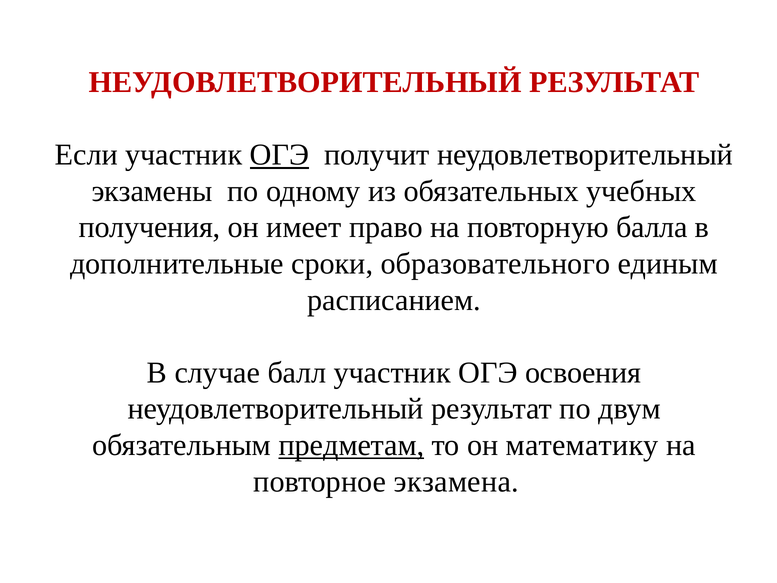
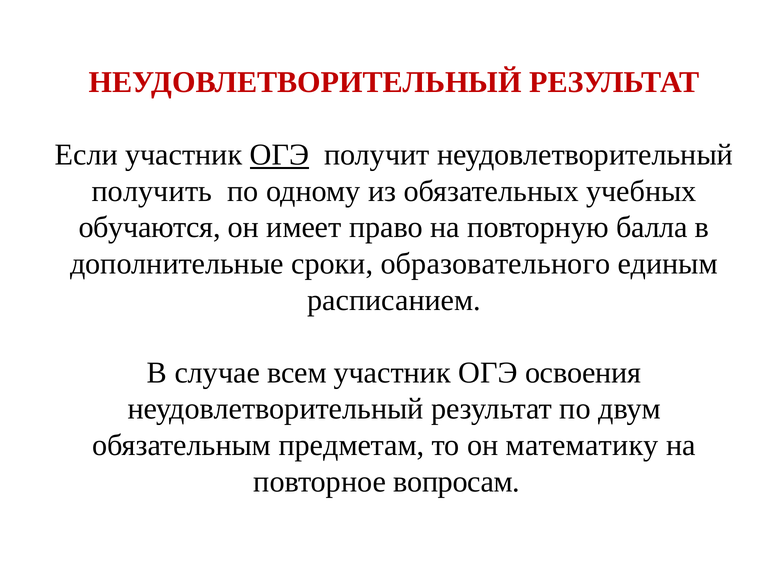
экзамены: экзамены -> получить (152, 191)
получения: получения -> обучаются (150, 227)
балл: балл -> всем (297, 373)
предметам underline: present -> none (351, 445)
экзамена: экзамена -> вопросам (457, 481)
